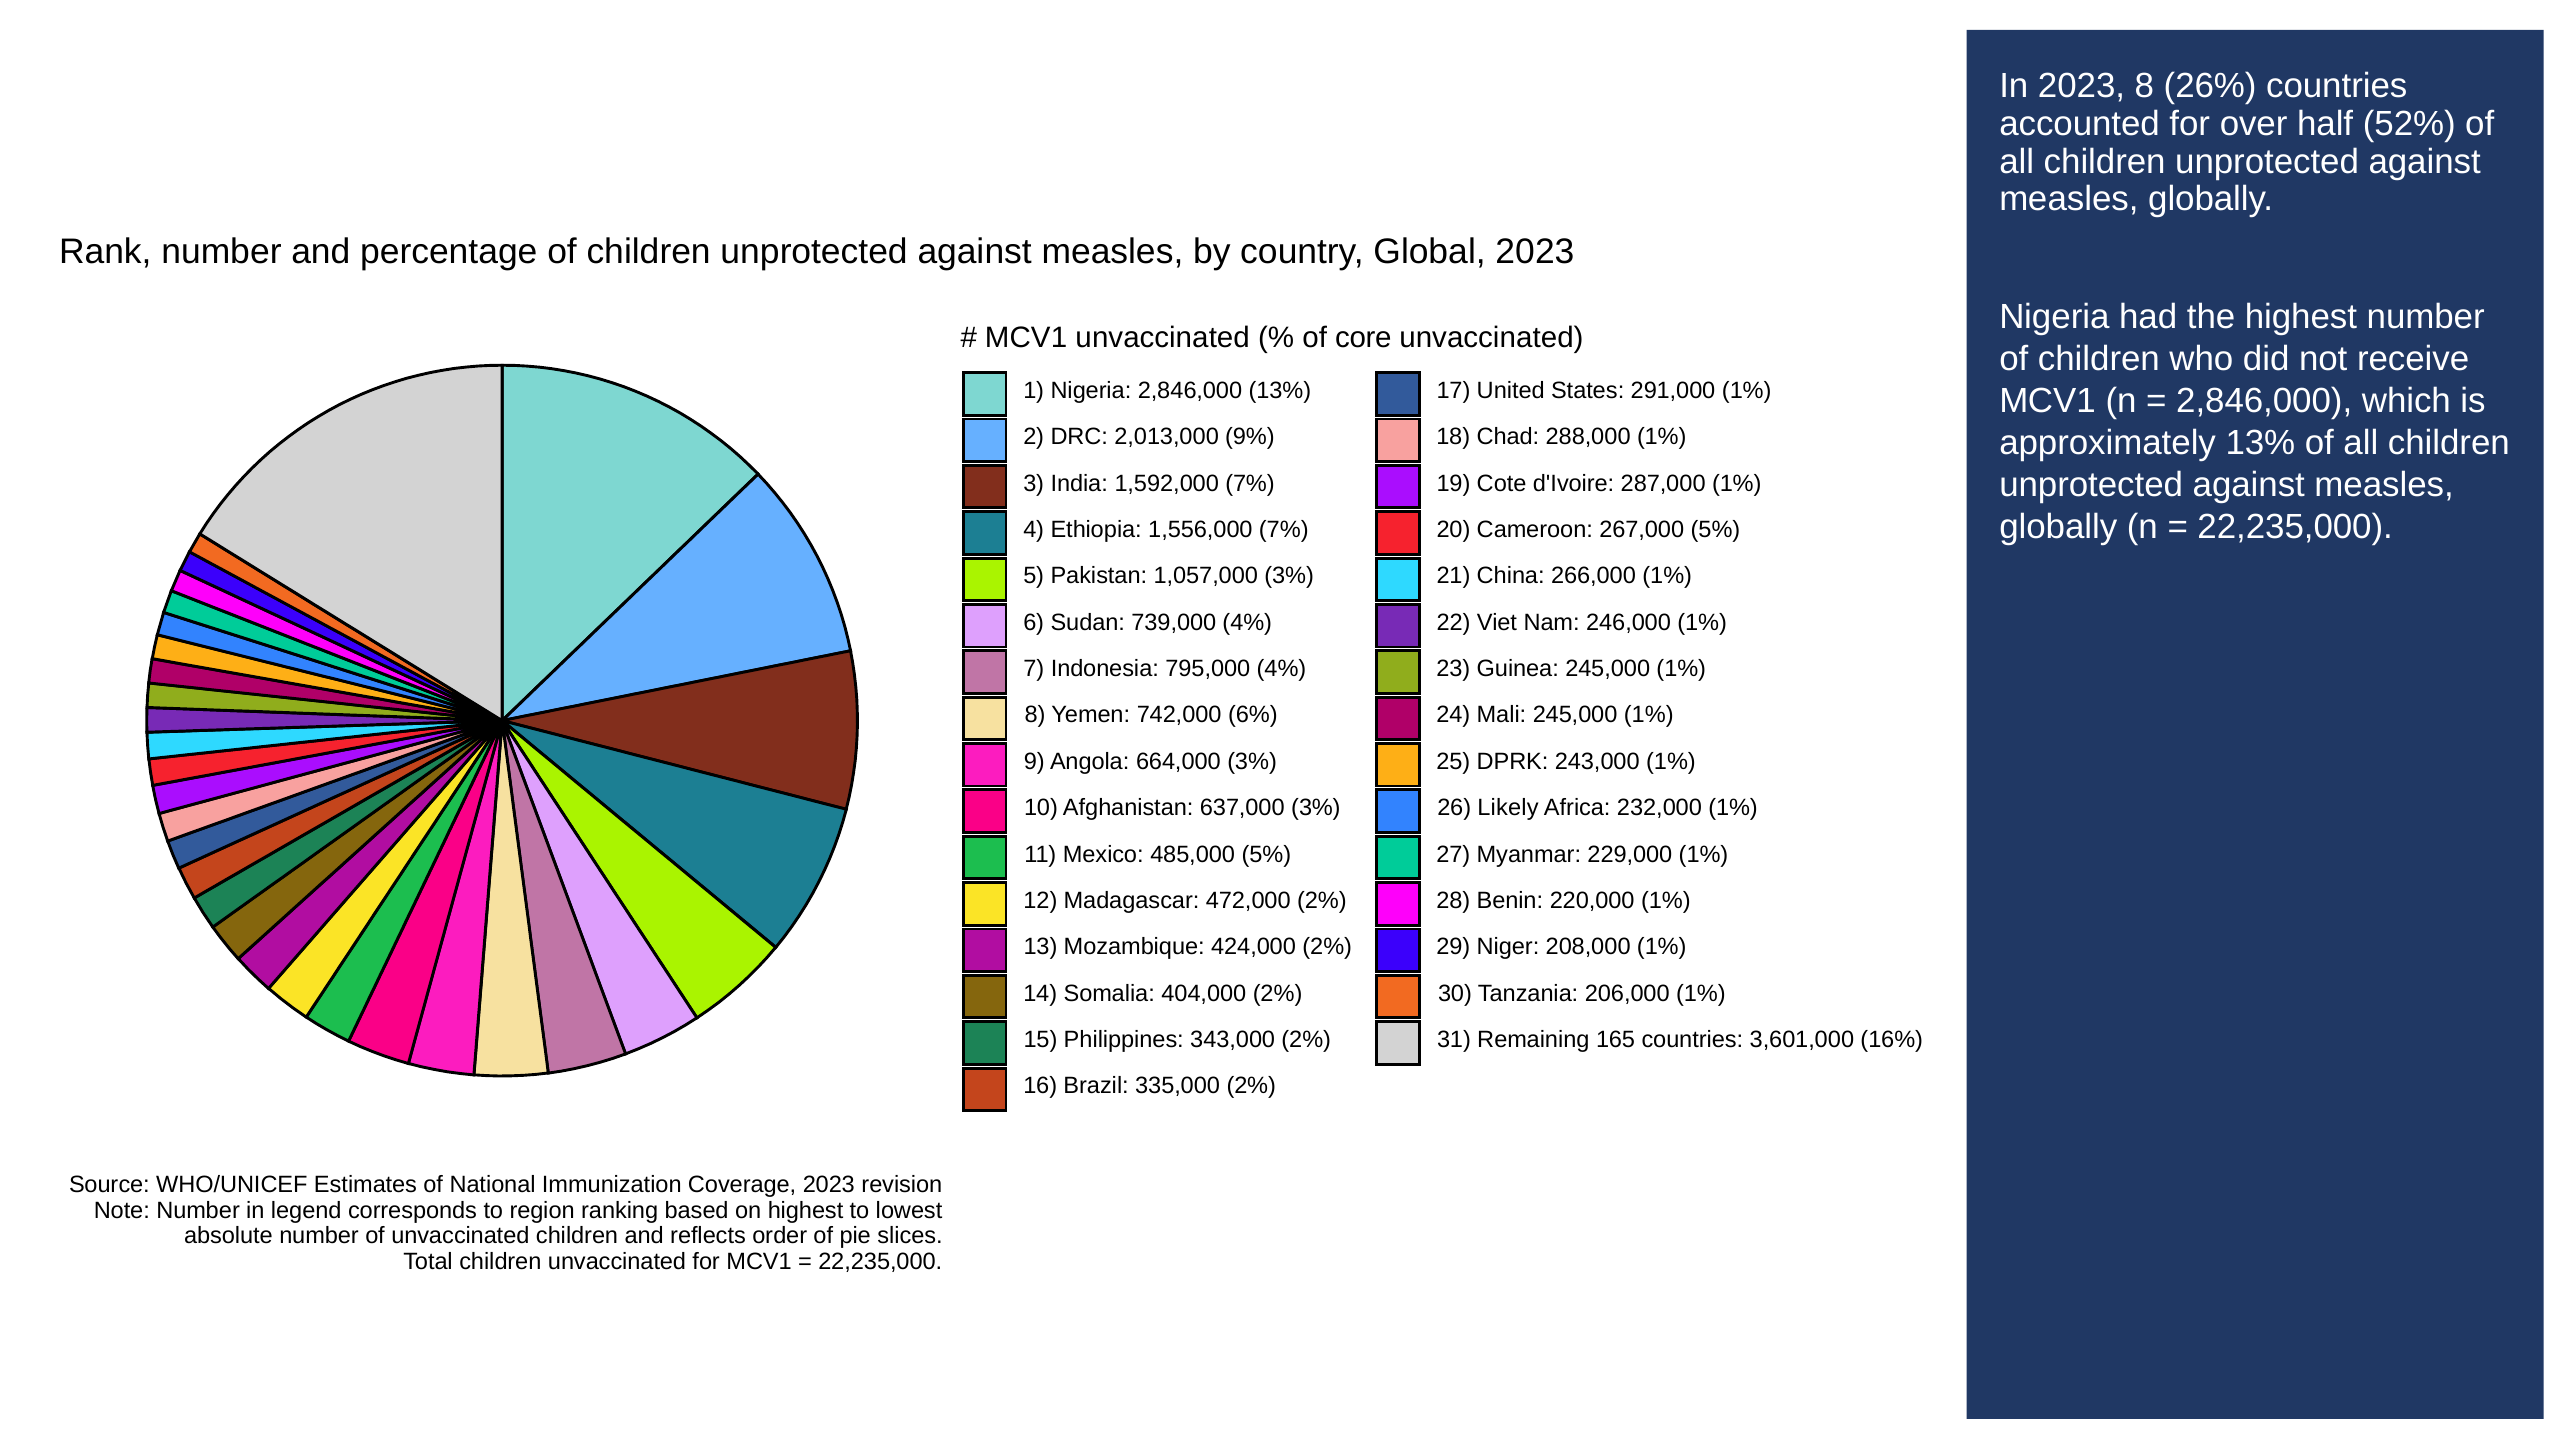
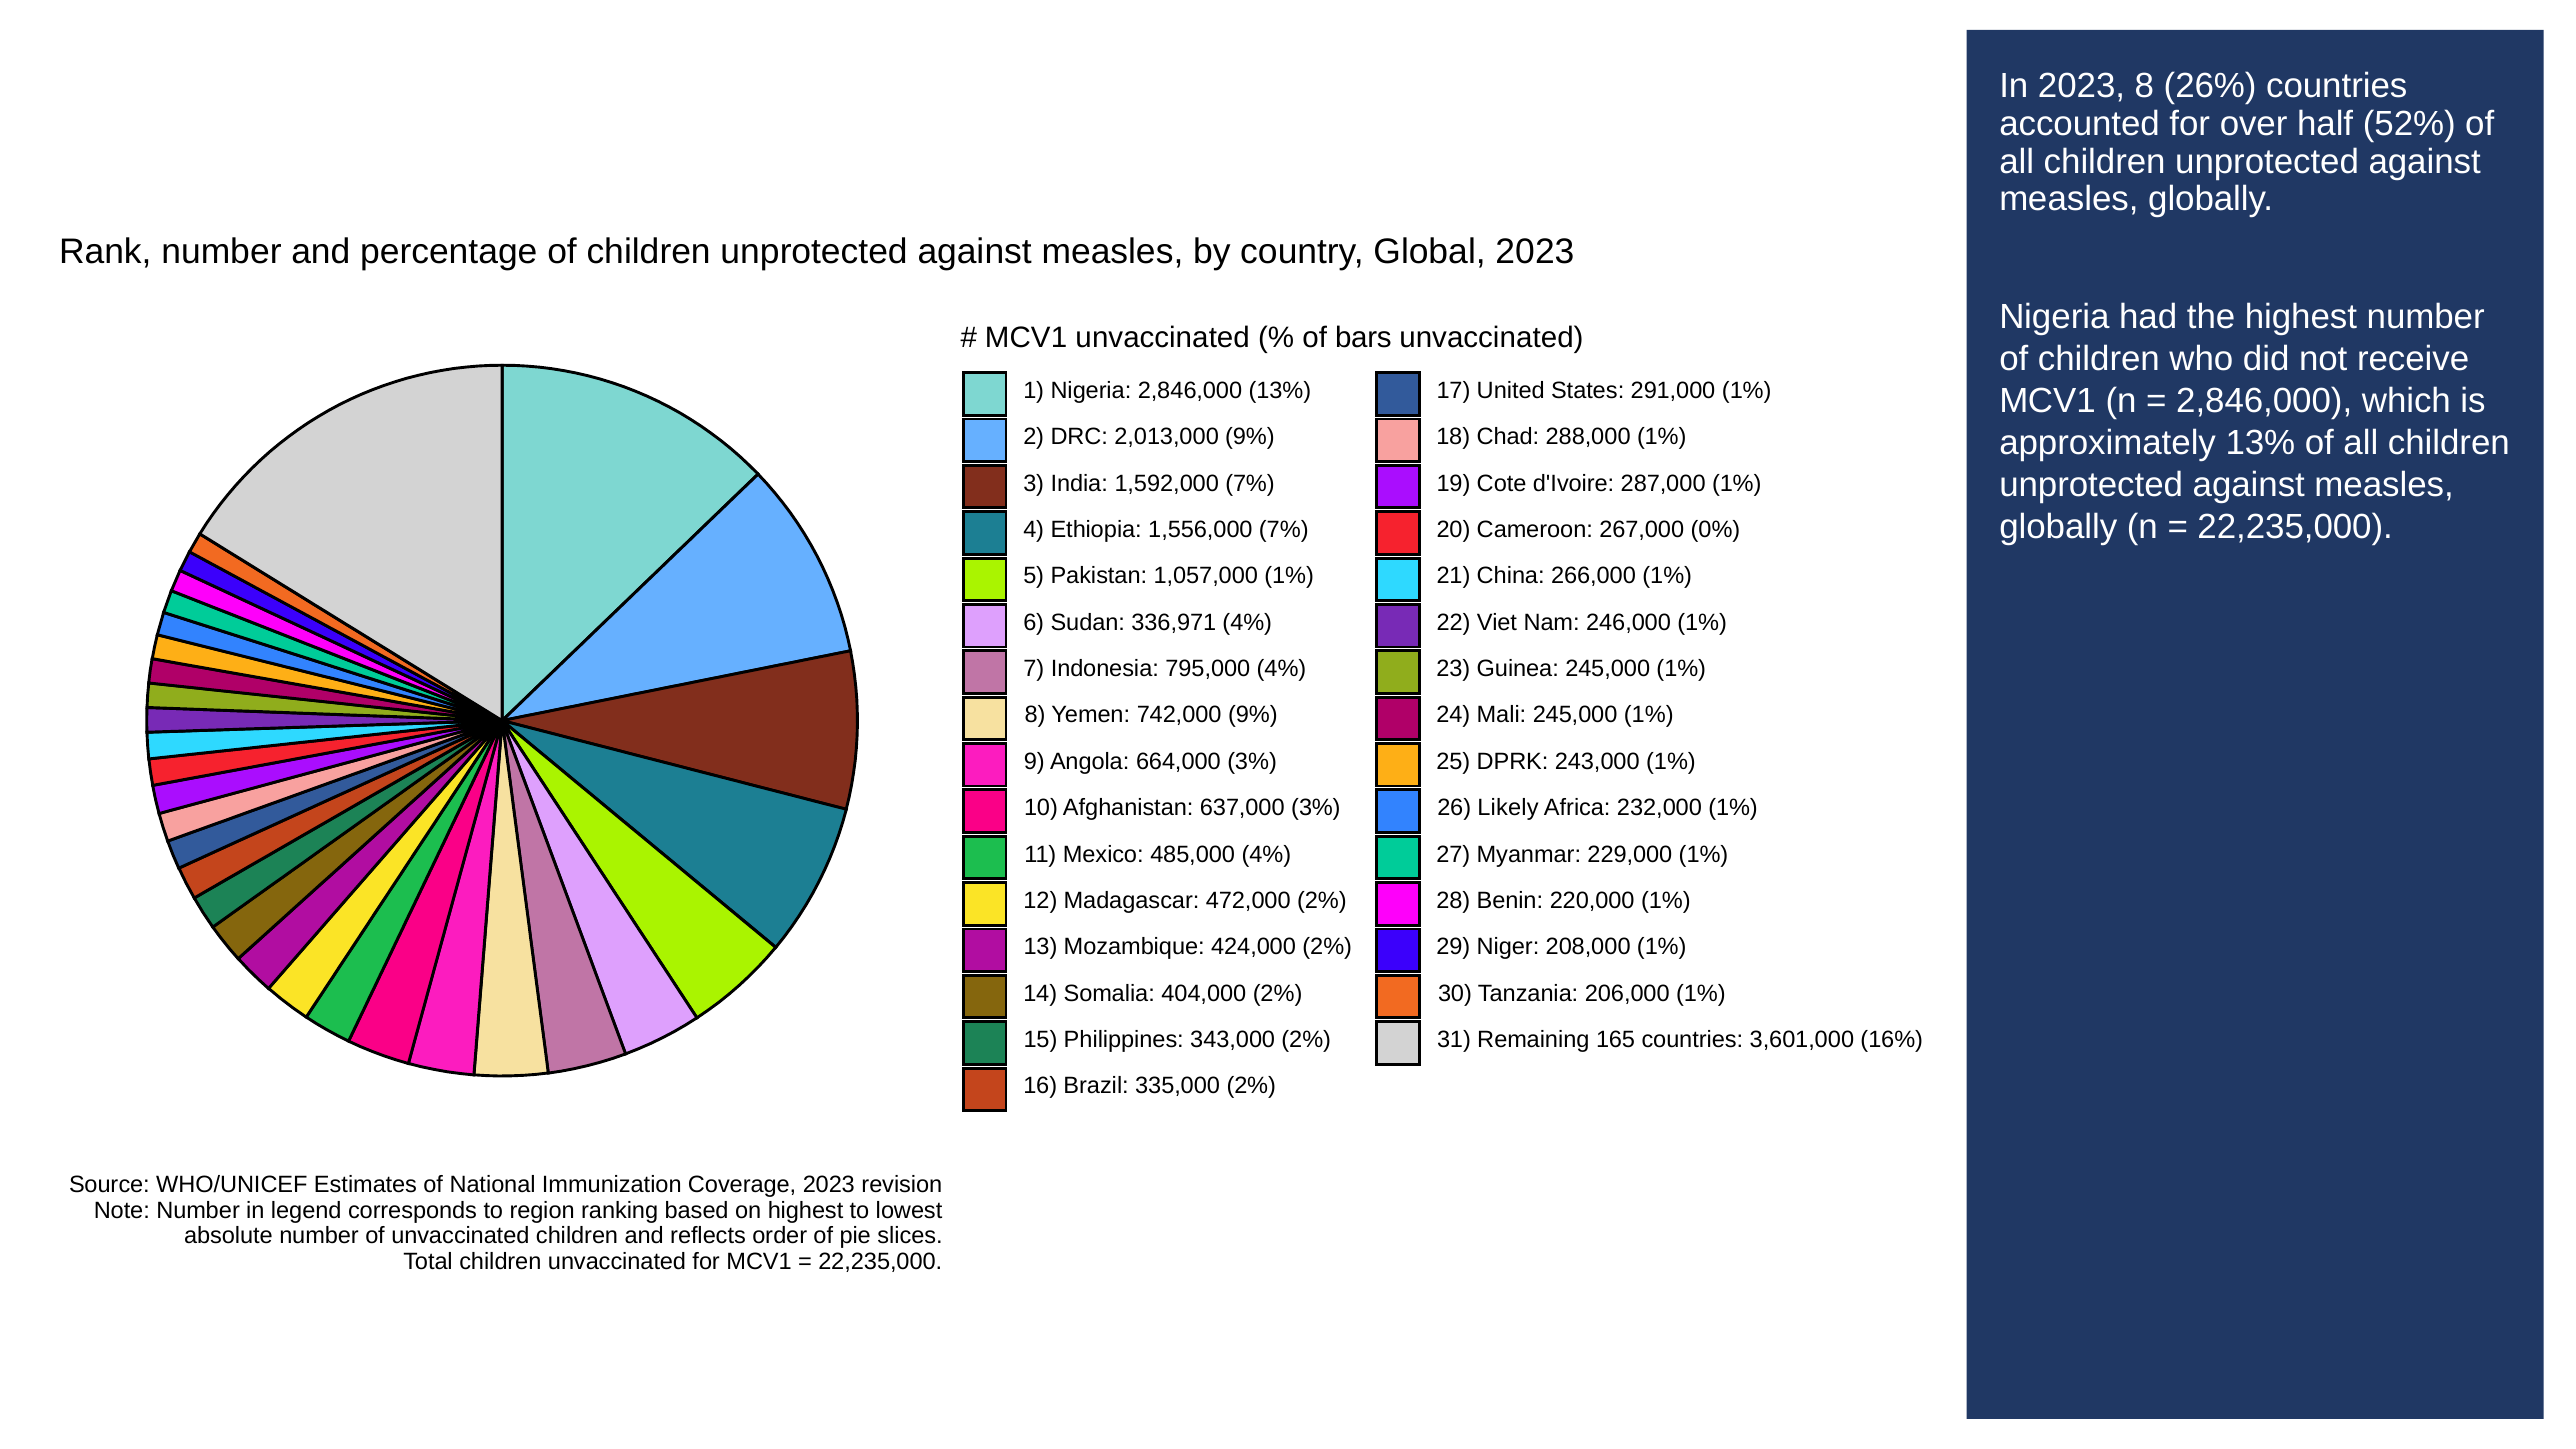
core: core -> bars (1363, 338)
267,000 5%: 5% -> 0% (1715, 530)
1,057,000 3%: 3% -> 1% (1289, 576)
739,000: 739,000 -> 336,971 (1174, 622)
742,000 6%: 6% -> 9% (1253, 715)
485,000 5%: 5% -> 4% (1266, 854)
